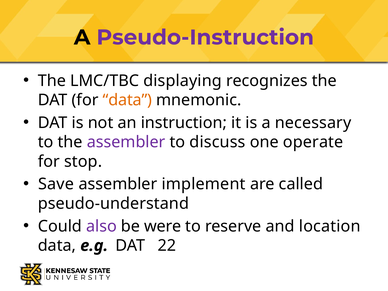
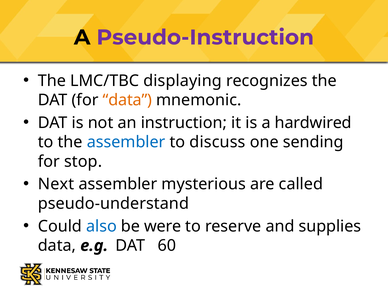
necessary: necessary -> hardwired (313, 123)
assembler colour: purple -> blue (126, 142)
operate: operate -> sending (313, 142)
Save: Save -> Next (56, 184)
implement: implement -> mysterious (204, 184)
also colour: purple -> blue (101, 226)
location: location -> supplies (330, 226)
22: 22 -> 60 (167, 246)
